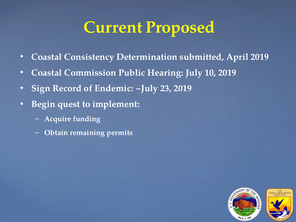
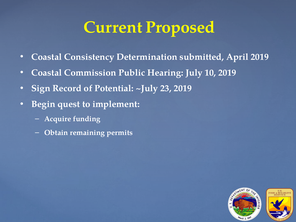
Endemic: Endemic -> Potential (114, 88)
